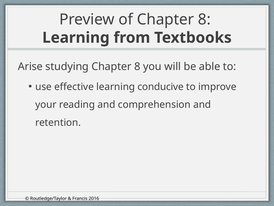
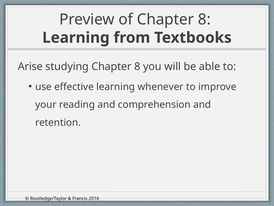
conducive: conducive -> whenever (161, 87)
